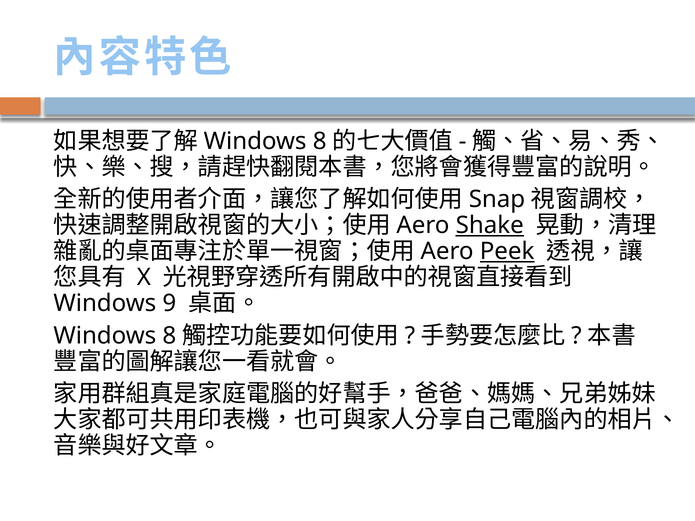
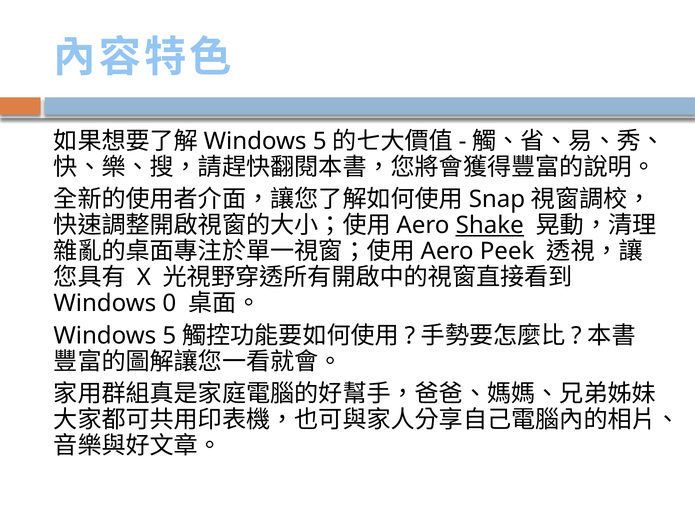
8: 8 -> 5 (320, 141)
Peek underline: present -> none (507, 251)
9: 9 -> 0 (169, 304)
8: 8 -> 5 (169, 336)
